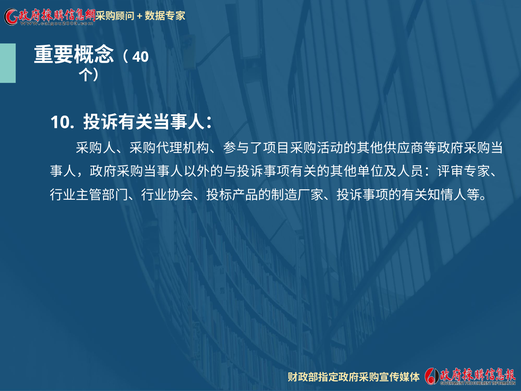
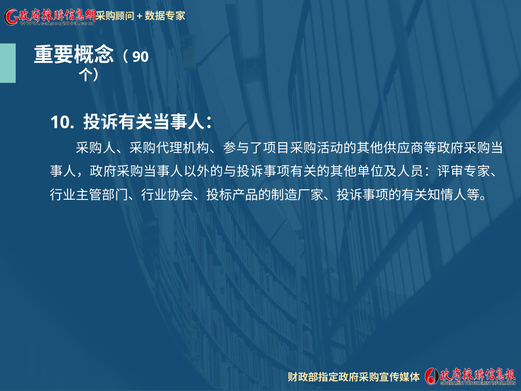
40: 40 -> 90 (141, 57)
